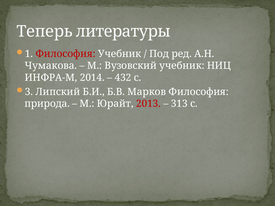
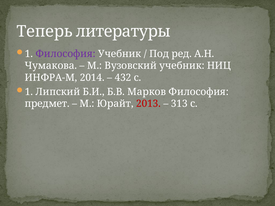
Философия colour: red -> purple (66, 54)
3: 3 -> 1 (29, 92)
природа: природа -> предмет (47, 104)
